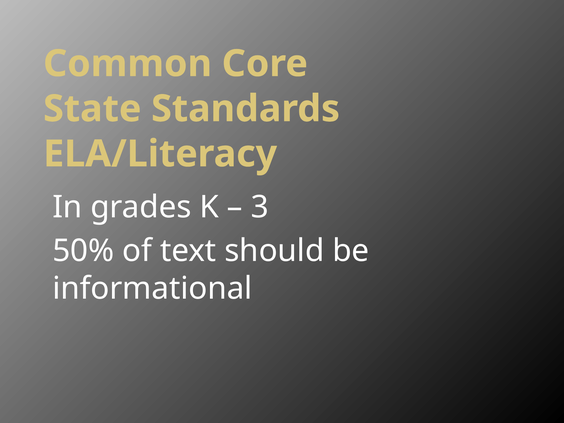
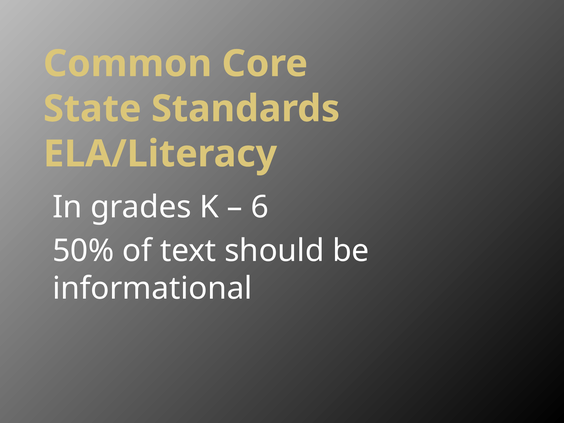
3: 3 -> 6 (260, 207)
